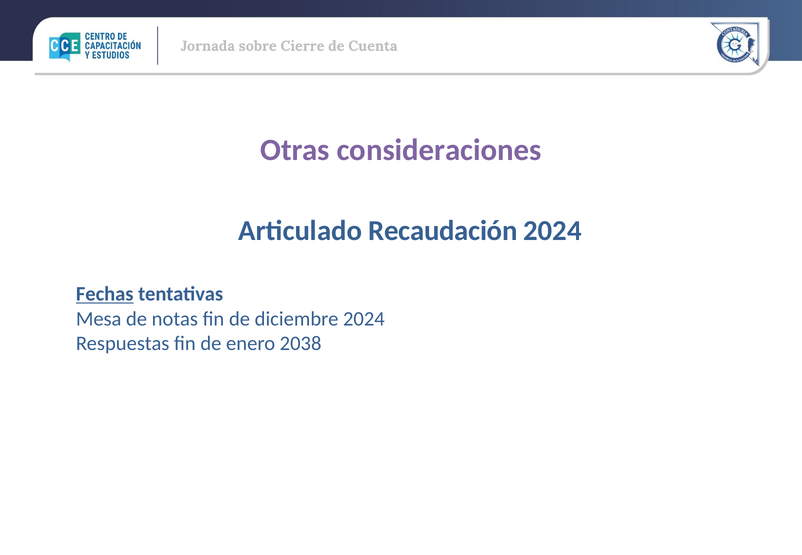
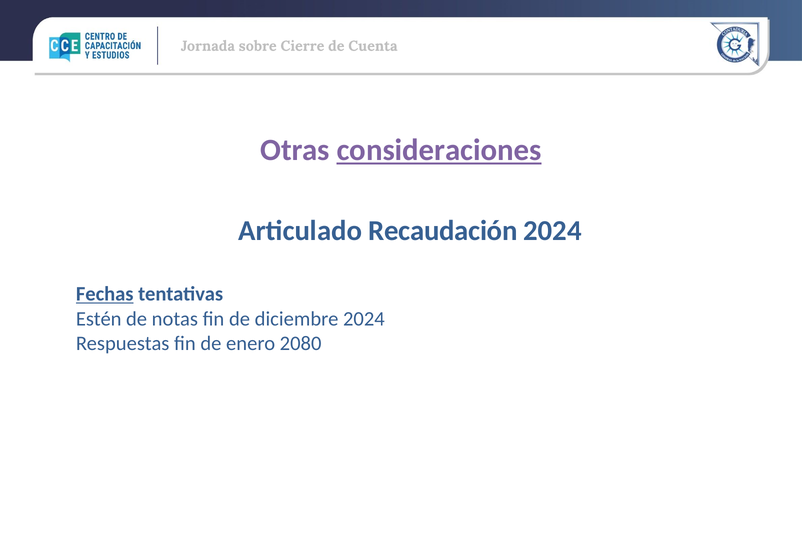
consideraciones underline: none -> present (439, 150)
Mesa: Mesa -> Estén (99, 319)
2038: 2038 -> 2080 (301, 344)
